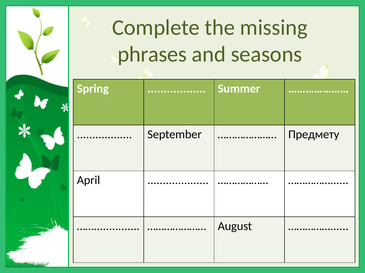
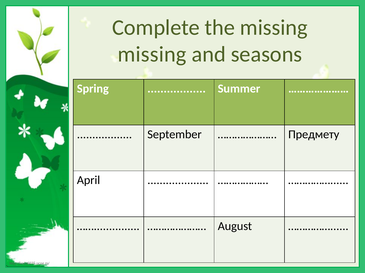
phrases: phrases -> missing (152, 54)
